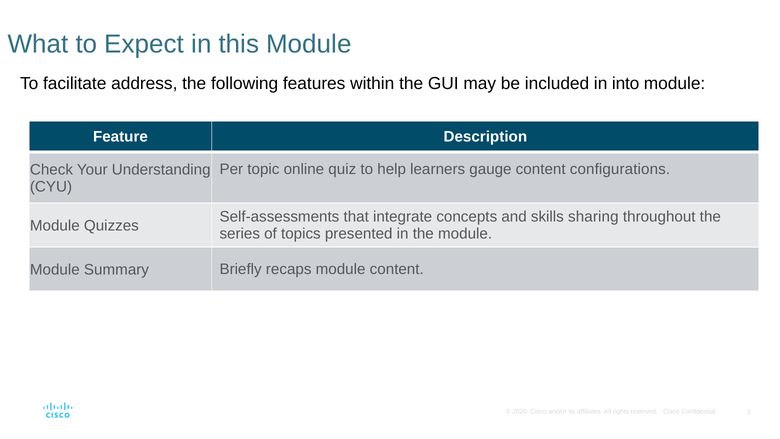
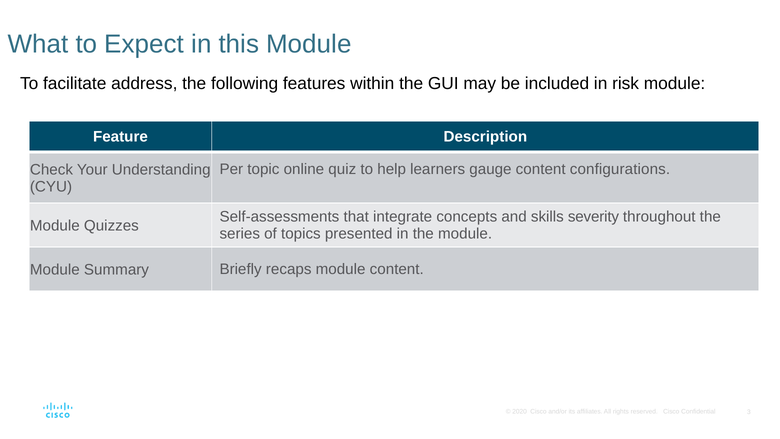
into: into -> risk (626, 84)
sharing: sharing -> severity (593, 217)
